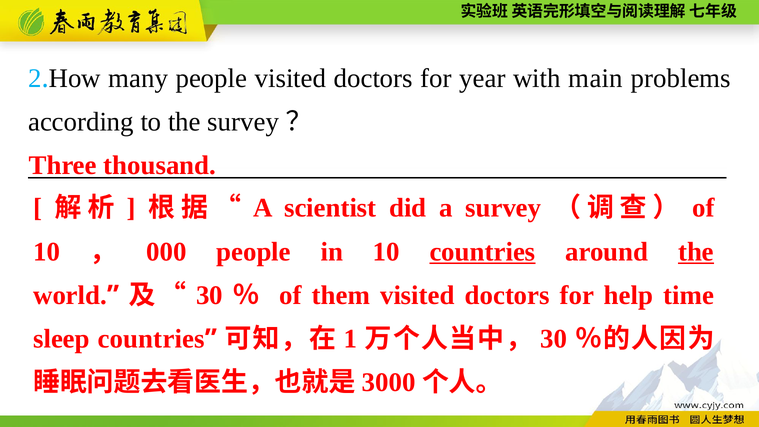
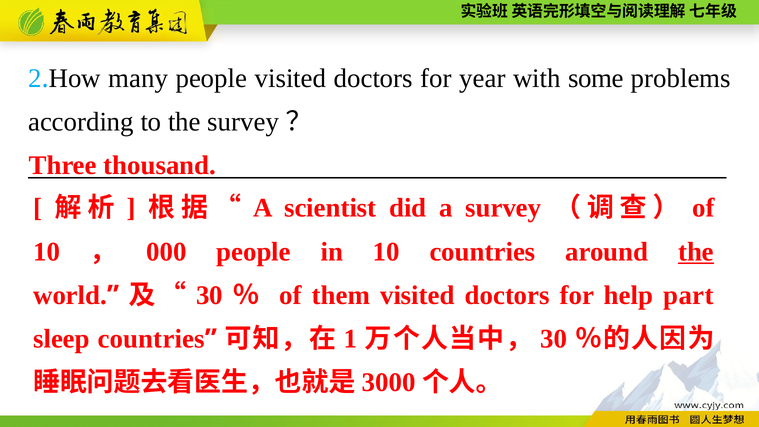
main: main -> some (596, 79)
countries underline: present -> none (482, 252)
time: time -> part (688, 295)
